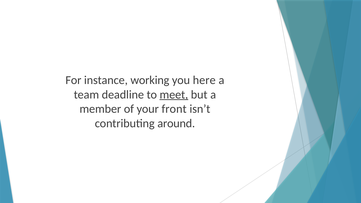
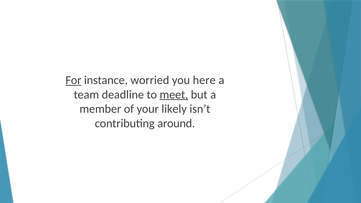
For underline: none -> present (73, 80)
working: working -> worried (150, 80)
front: front -> likely (174, 109)
